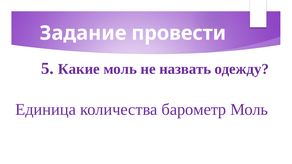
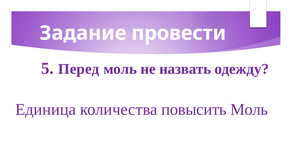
Какие: Какие -> Перед (79, 69)
барометр: барометр -> повысить (194, 110)
